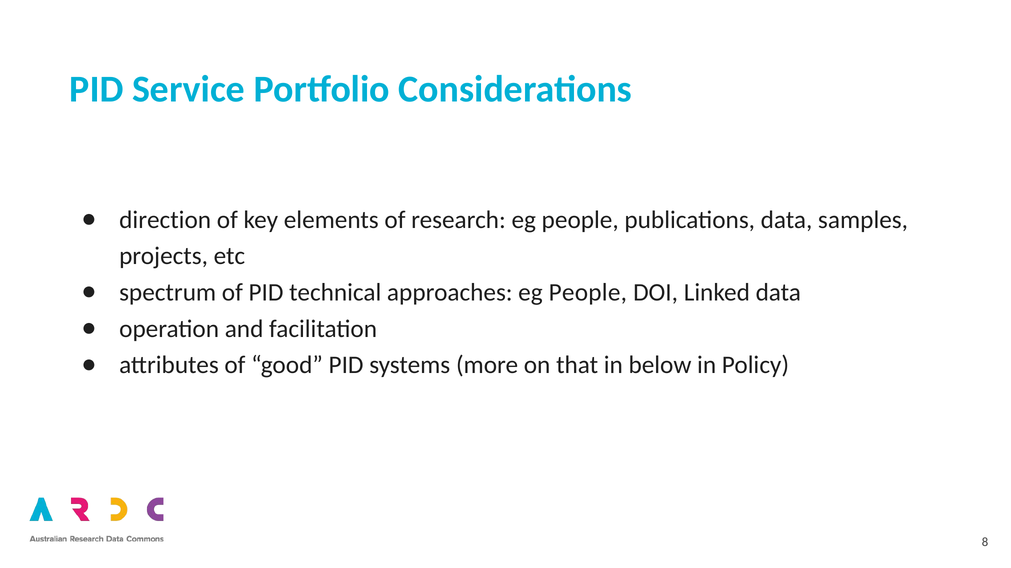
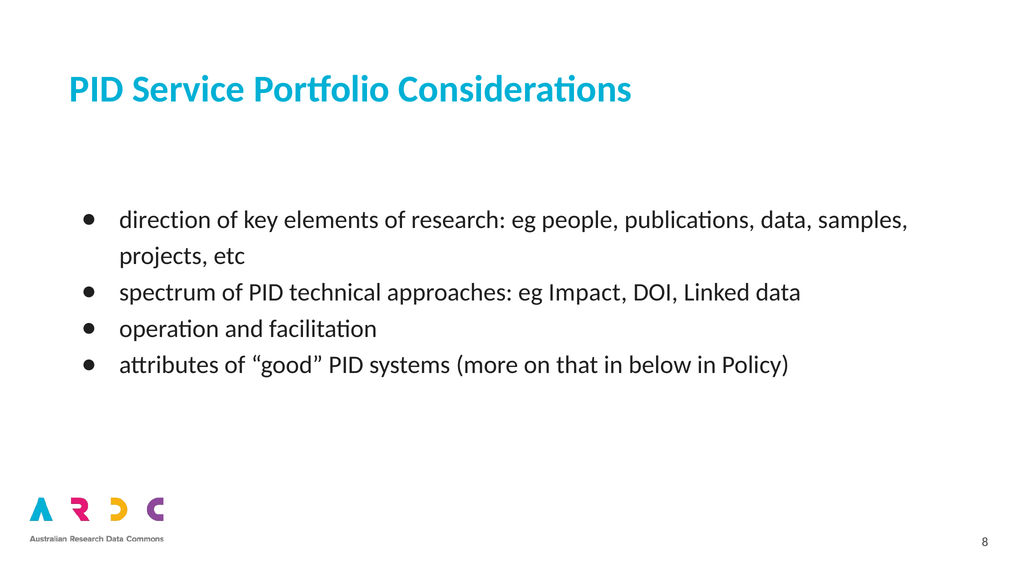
approaches eg People: People -> Impact (588, 293)
